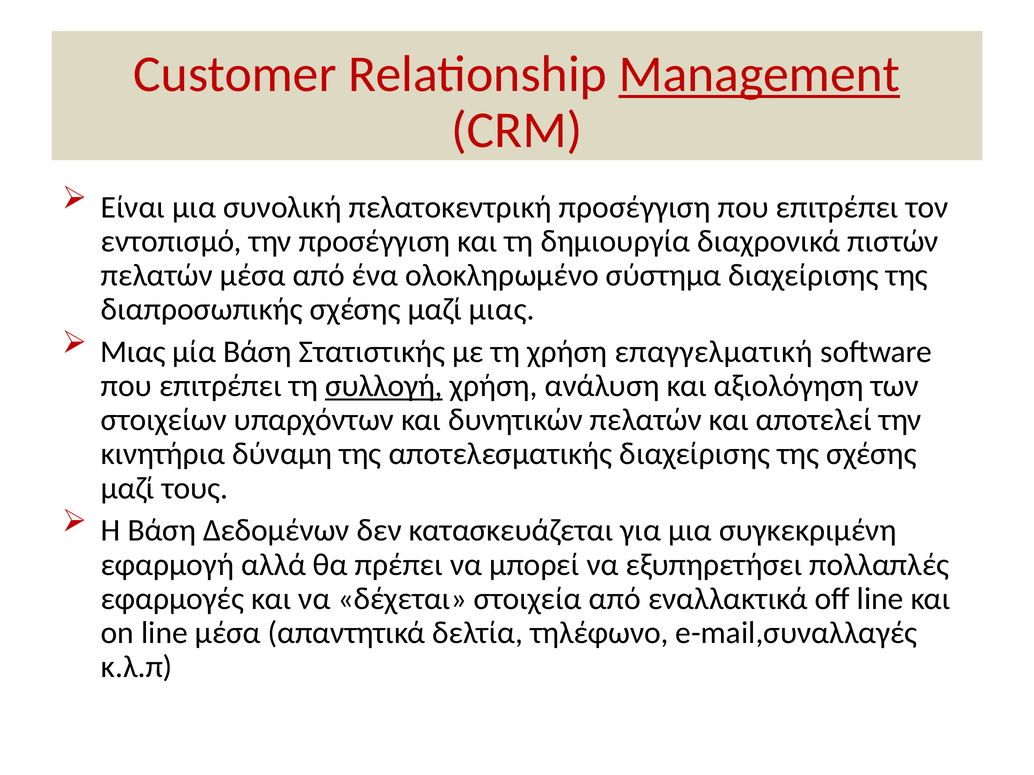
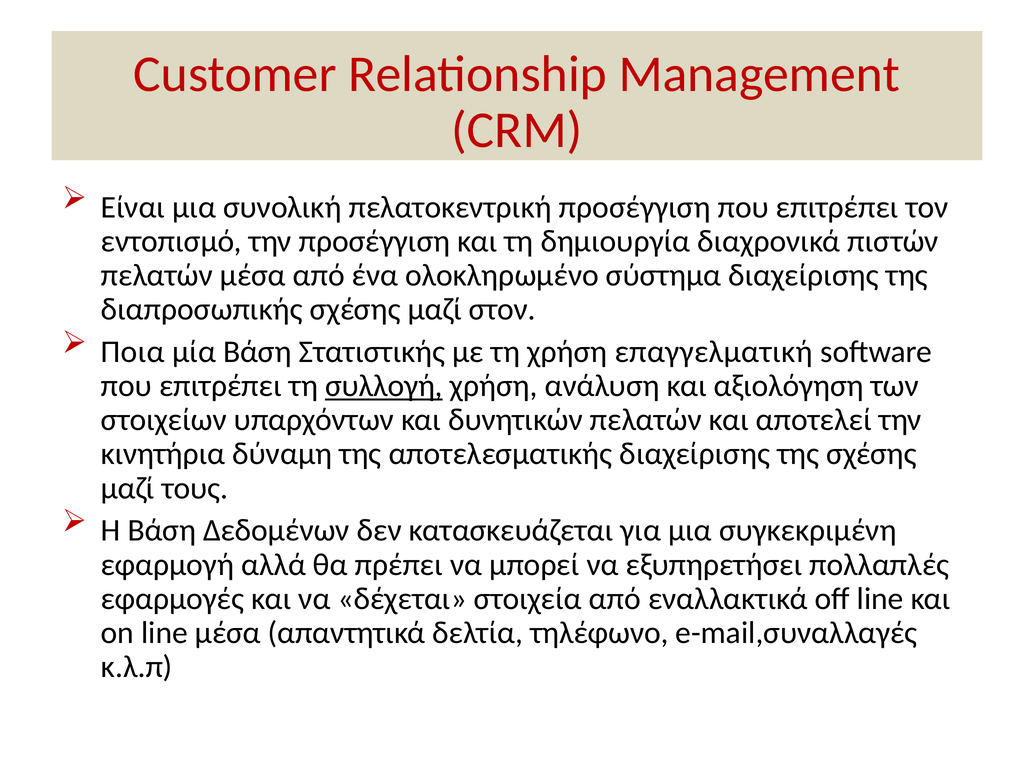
Management underline: present -> none (759, 74)
μαζί μιας: μιας -> στον (502, 310)
Μιας: Μιας -> Ποια (133, 352)
